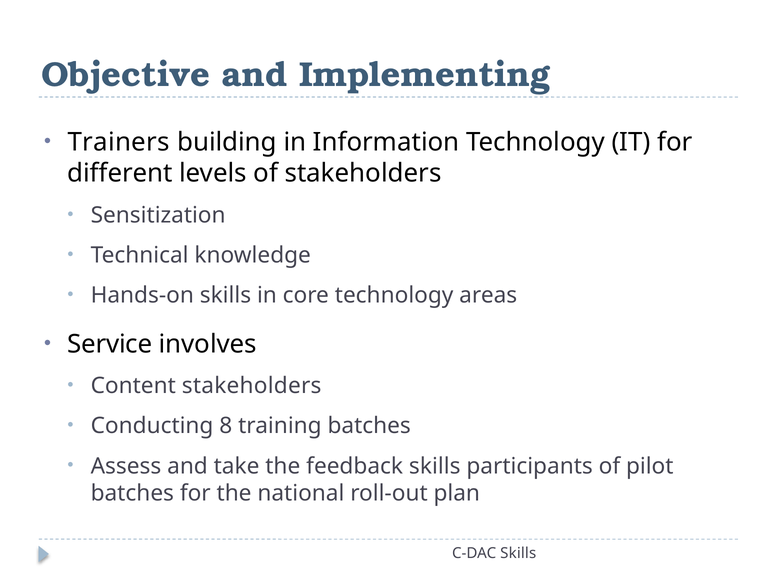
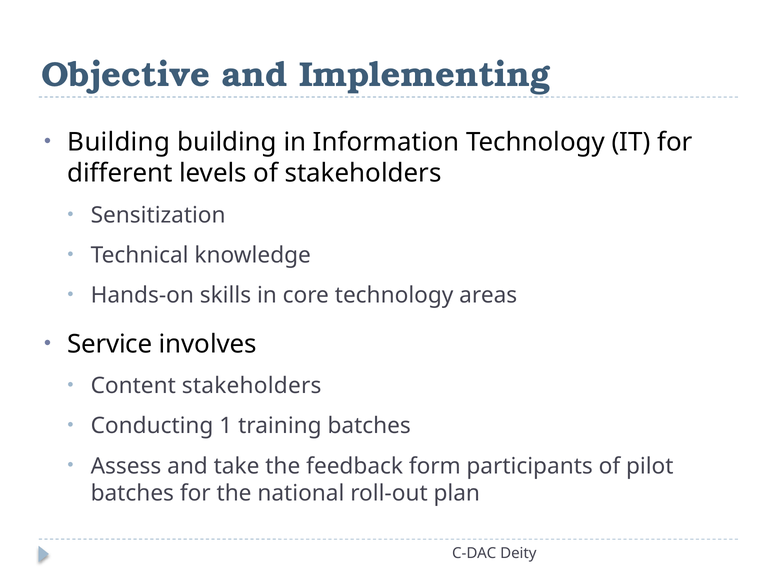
Trainers: Trainers -> Building (119, 143)
8: 8 -> 1 (226, 427)
feedback skills: skills -> form (435, 467)
C-DAC Skills: Skills -> Deity (518, 554)
